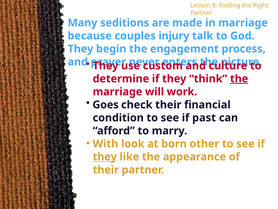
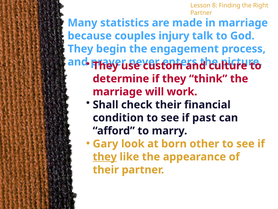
seditions: seditions -> statistics (125, 23)
the underline: present -> none (239, 79)
Goes: Goes -> Shall (106, 105)
With: With -> Gary (105, 143)
